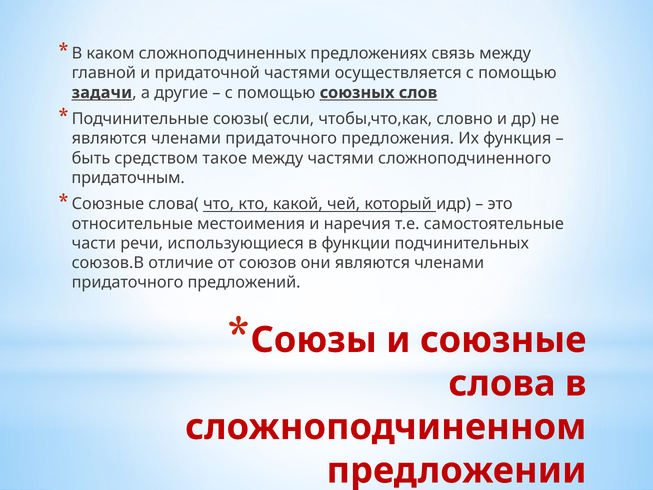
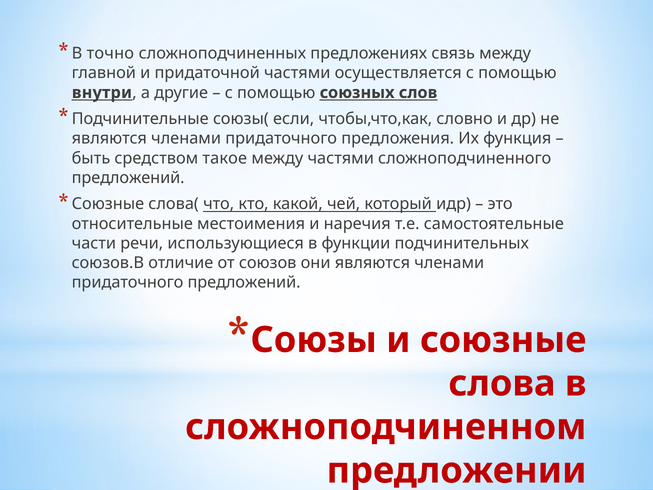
каком: каком -> точно (110, 53)
задачи: задачи -> внутри (102, 93)
придаточным: придаточным -> предложений (128, 178)
